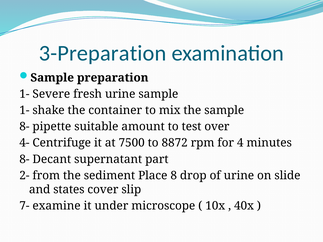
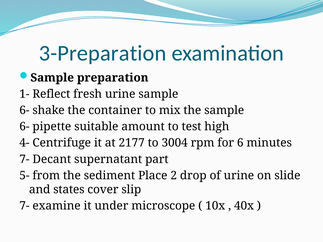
Severe: Severe -> Reflect (51, 94)
1-: 1- -> 6- (24, 110)
8-: 8- -> 6- (24, 127)
over: over -> high (217, 127)
7500: 7500 -> 2177 (132, 143)
8872: 8872 -> 3004 (175, 143)
4: 4 -> 6 (240, 143)
8-: 8- -> 7- (24, 159)
2-: 2- -> 5- (24, 176)
8: 8 -> 2 (174, 176)
